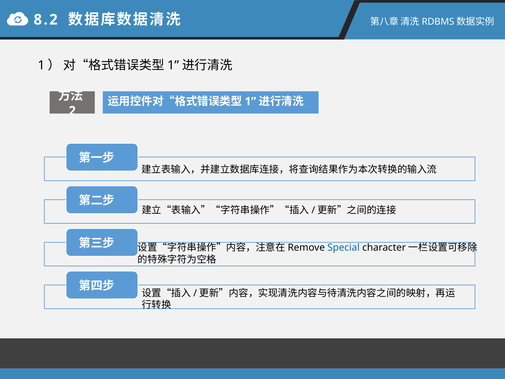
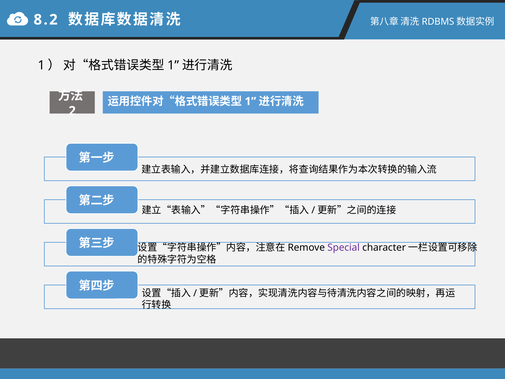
Special colour: blue -> purple (344, 247)
